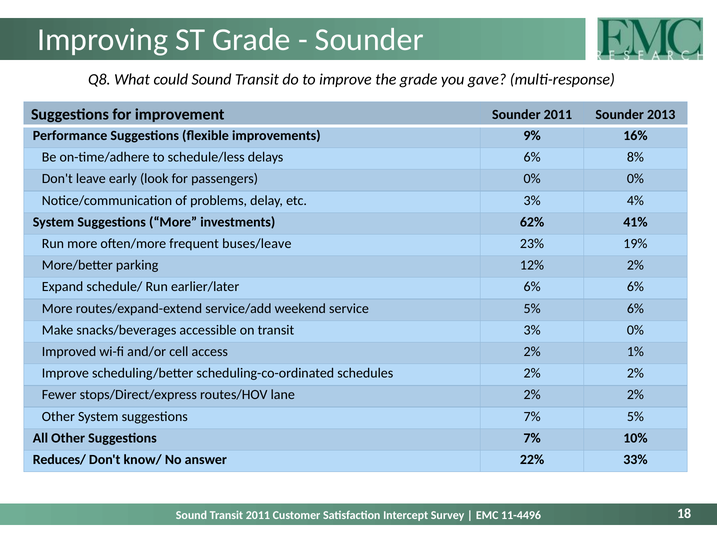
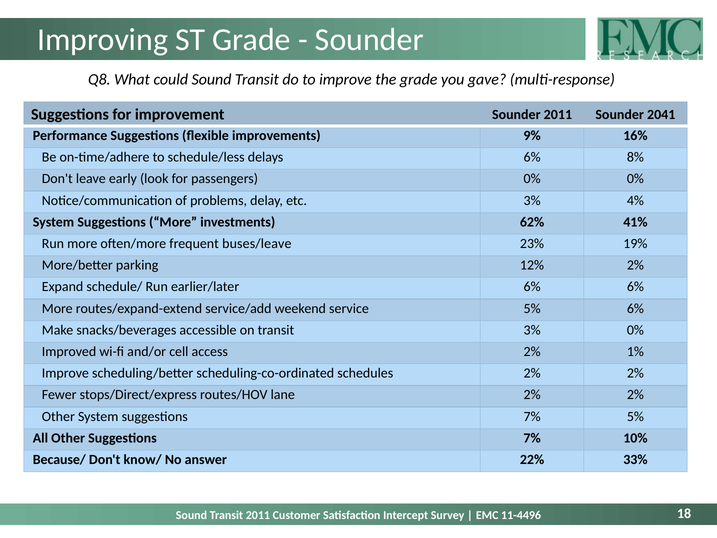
2013: 2013 -> 2041 (661, 114)
Reduces/: Reduces/ -> Because/ (59, 459)
